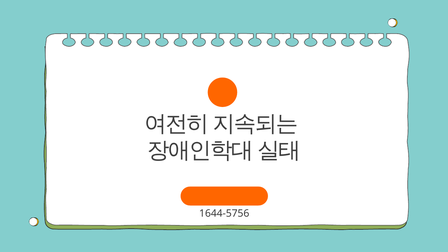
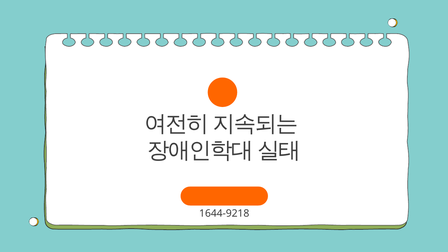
1644-5756: 1644-5756 -> 1644-9218 (224, 213)
